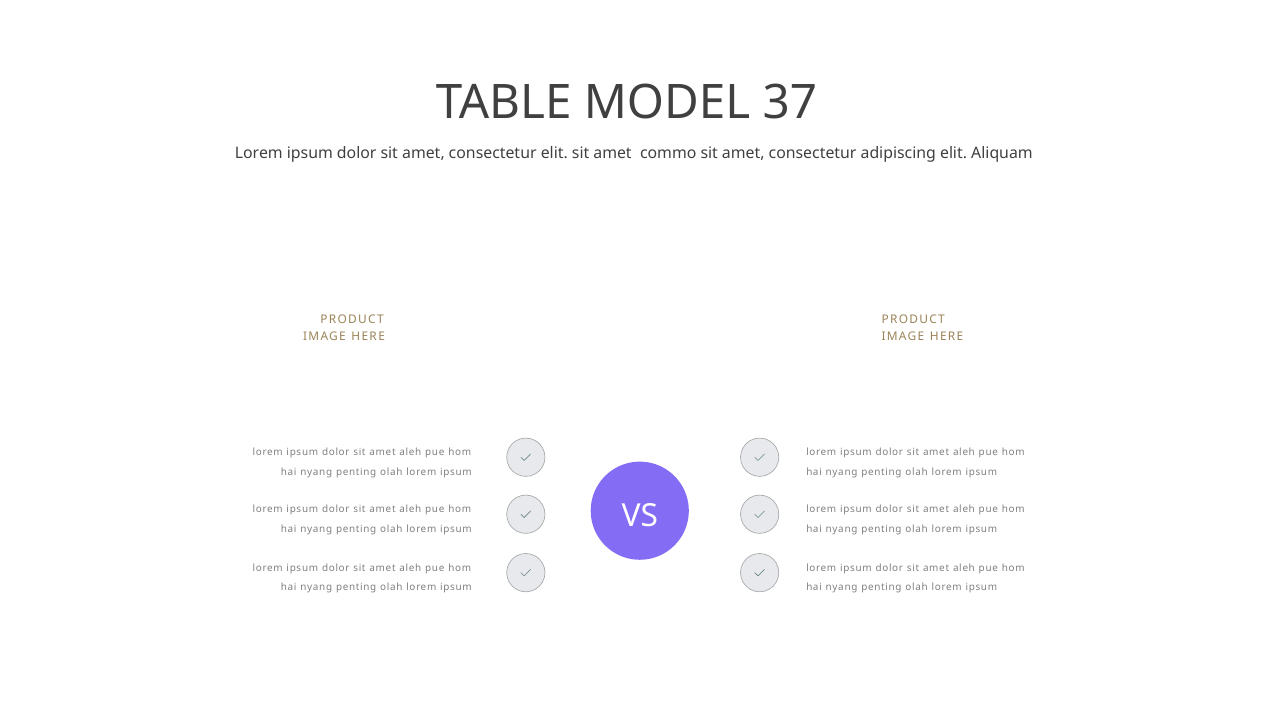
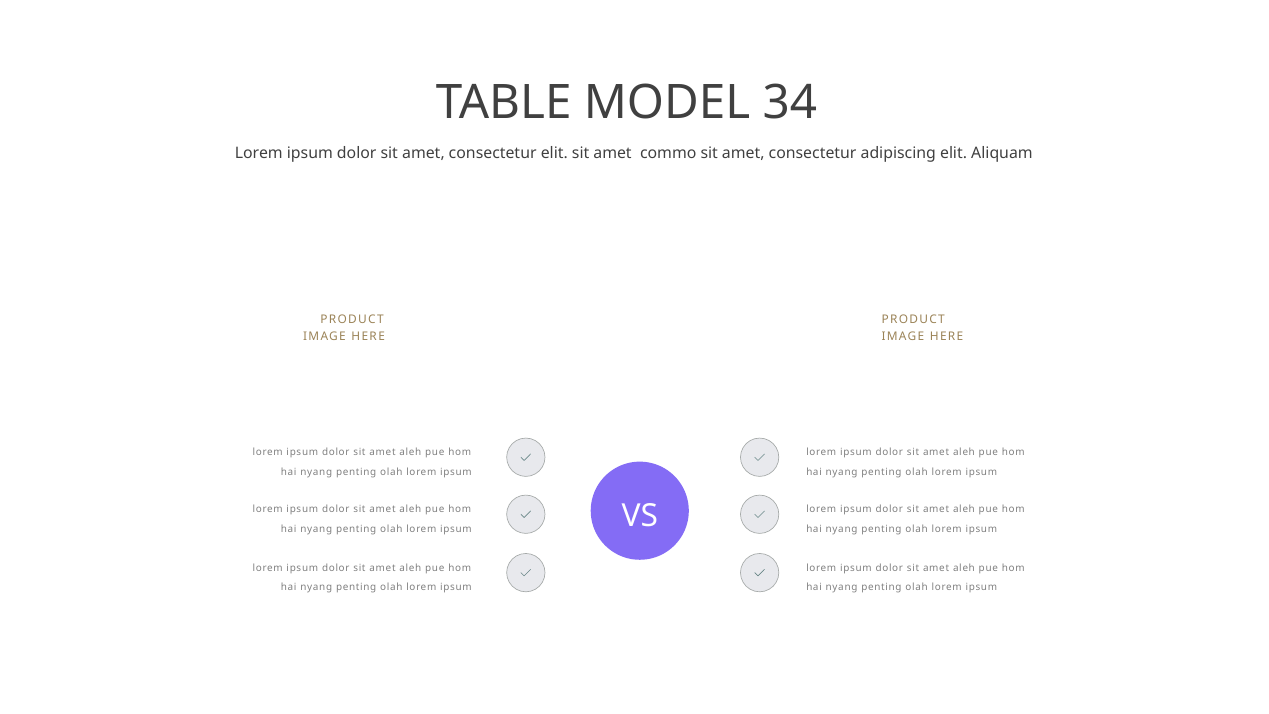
37: 37 -> 34 (790, 103)
